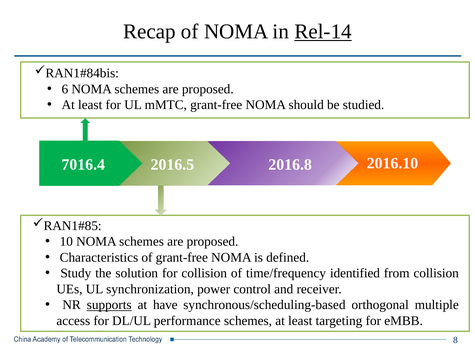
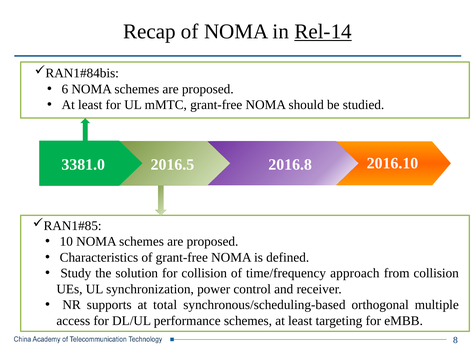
7016.4: 7016.4 -> 3381.0 (83, 165)
identified: identified -> approach (355, 273)
supports underline: present -> none (109, 305)
have: have -> total (165, 305)
